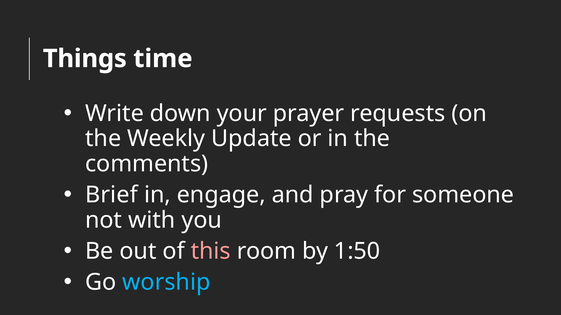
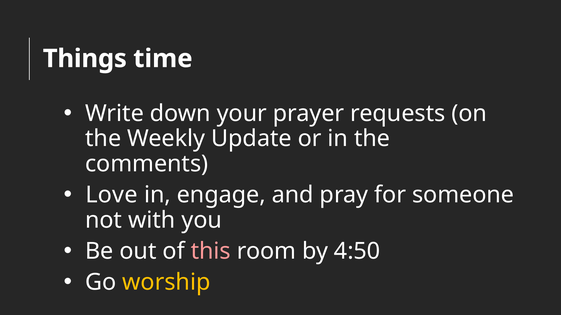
Brief: Brief -> Love (111, 195)
1:50: 1:50 -> 4:50 (357, 251)
worship colour: light blue -> yellow (166, 283)
